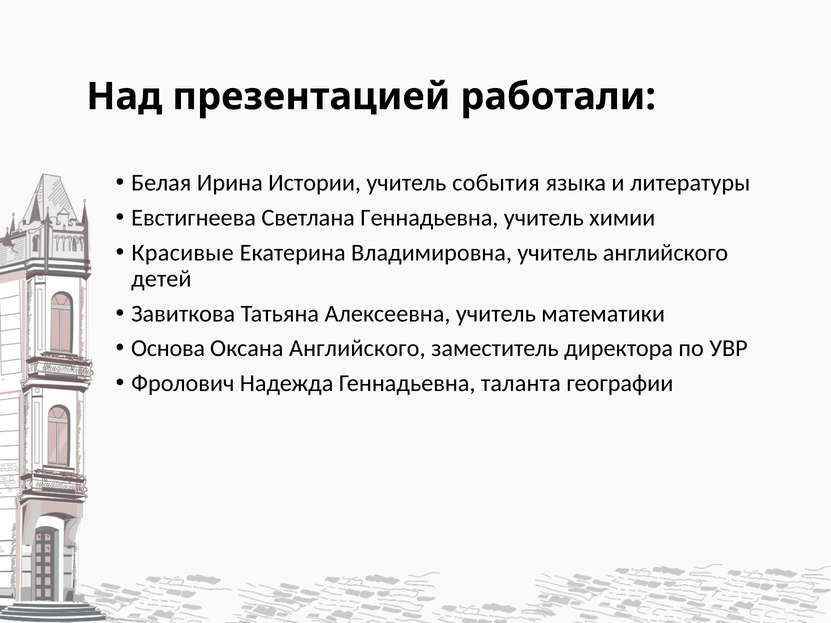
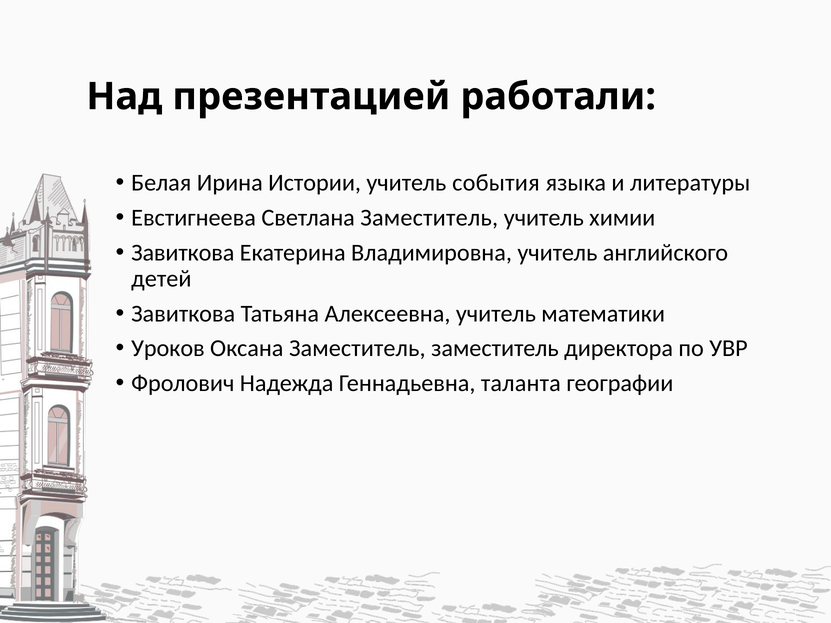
Светлана Геннадьевна: Геннадьевна -> Заместитель (429, 218)
Красивые: Красивые -> Завиткова (183, 253)
Основа: Основа -> Уроков (168, 349)
Оксана Английского: Английского -> Заместитель (357, 349)
